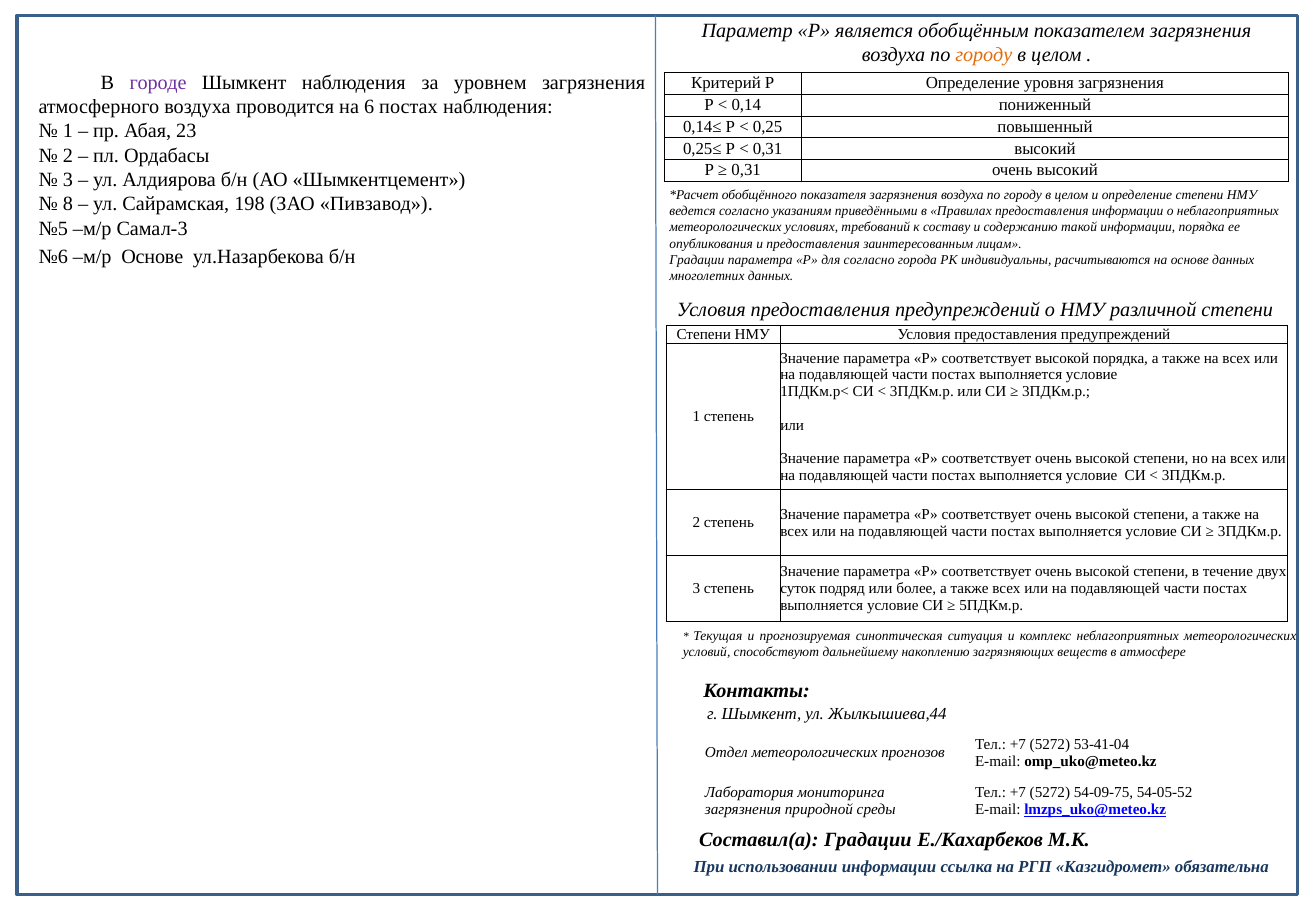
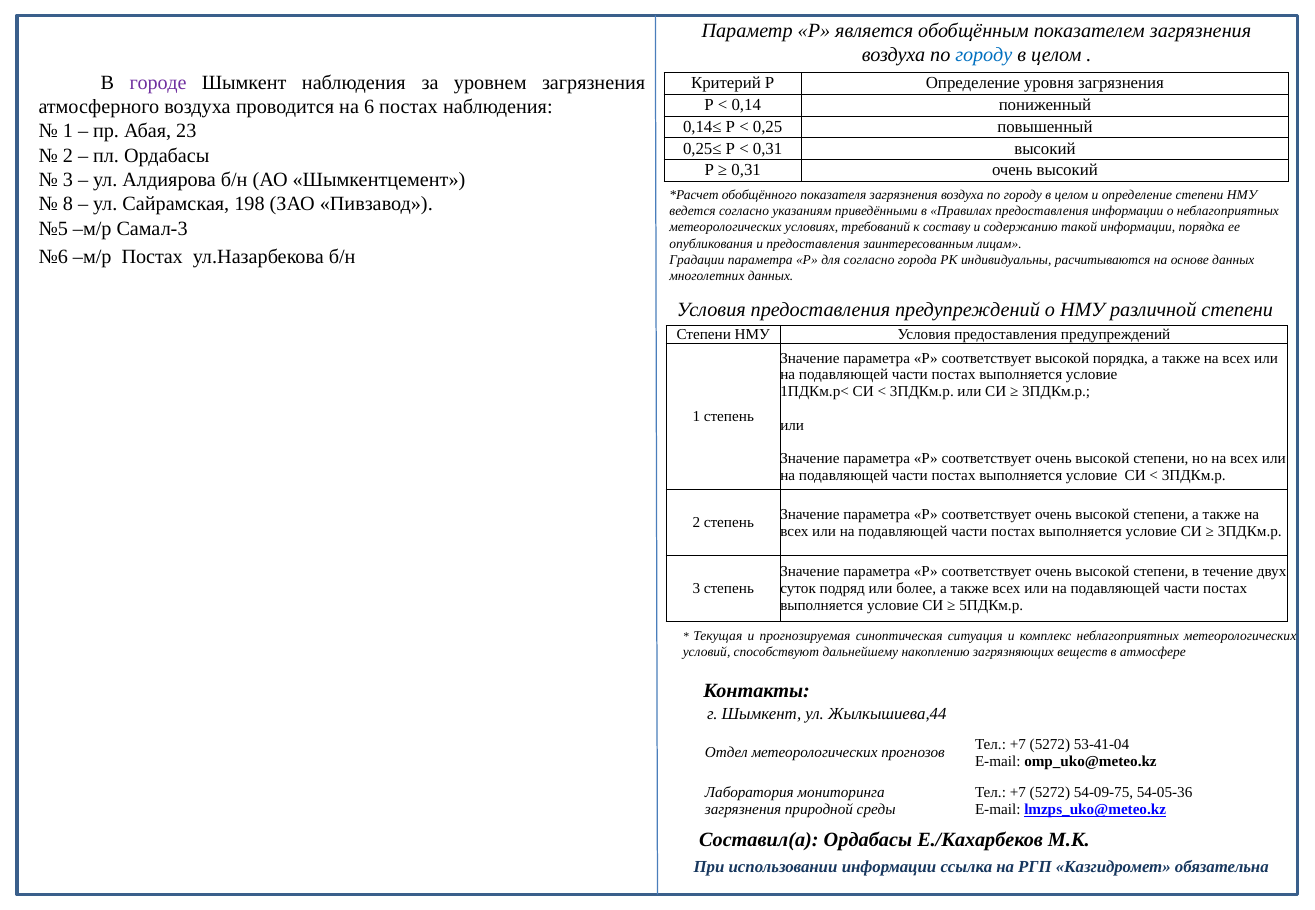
городу colour: orange -> blue (984, 55)
м/р Основе: Основе -> Постах (152, 257)
54-05-52: 54-05-52 -> 54-05-36 (1165, 793)
Составил(а Градации: Градации -> Ордабасы (868, 841)
